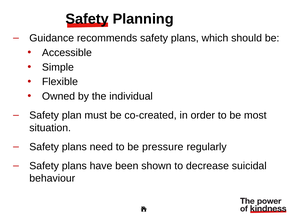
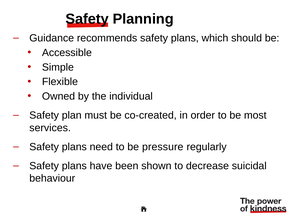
situation: situation -> services (50, 128)
